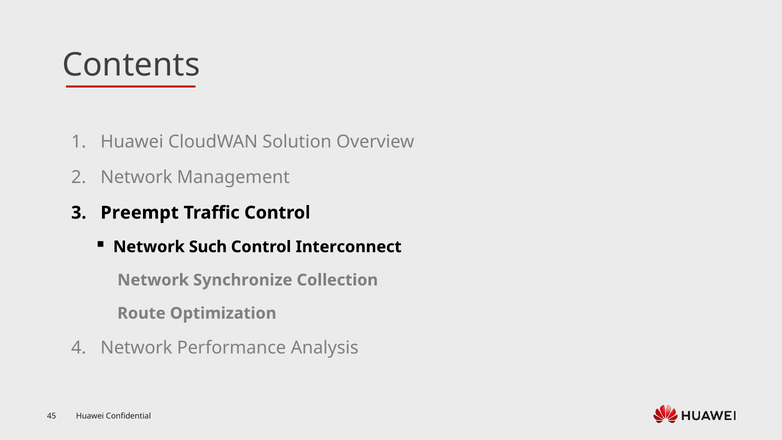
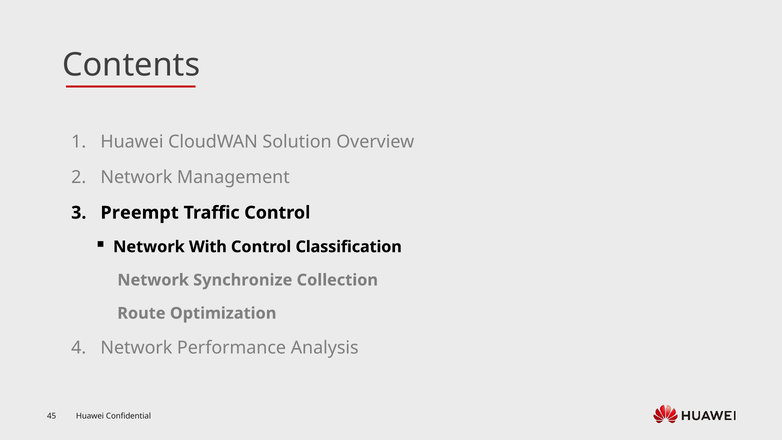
Such: Such -> With (208, 247)
Interconnect: Interconnect -> Classification (349, 247)
